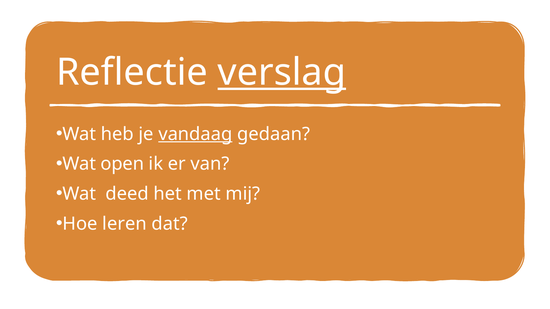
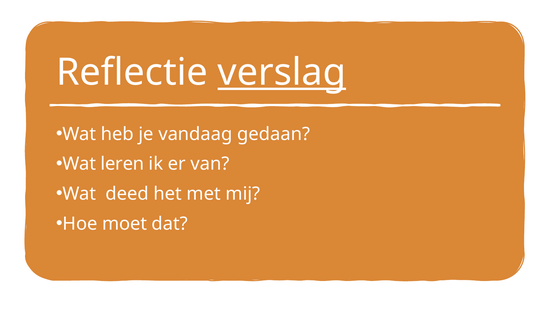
vandaag underline: present -> none (195, 134)
open: open -> leren (122, 164)
leren: leren -> moet (125, 224)
